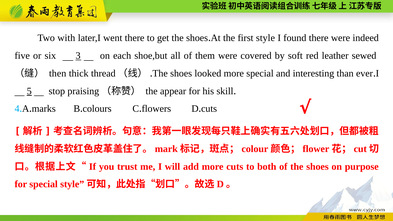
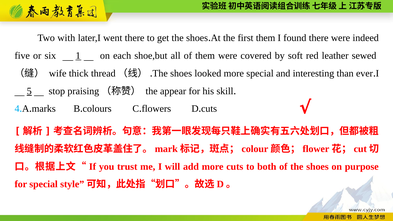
first style: style -> them (266, 38)
3: 3 -> 1 (78, 56)
then: then -> wife (58, 73)
